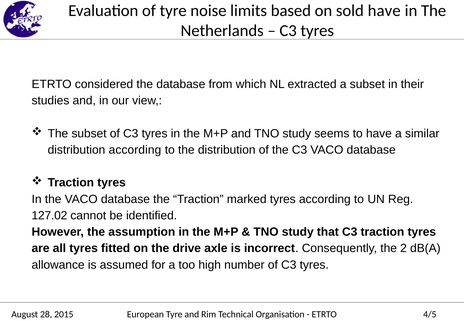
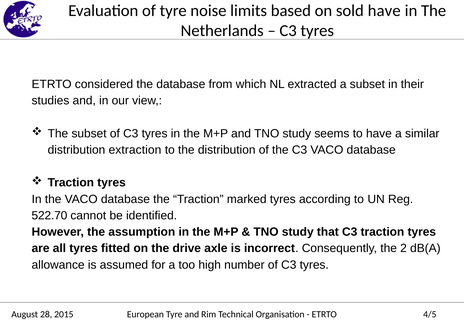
distribution according: according -> extraction (135, 150)
127.02: 127.02 -> 522.70 (49, 216)
